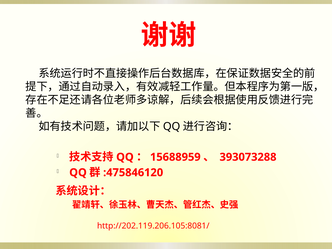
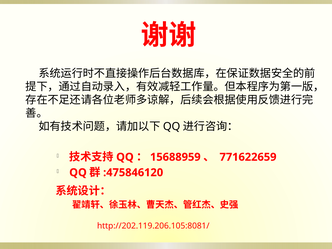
393073288: 393073288 -> 771622659 (248, 157)
